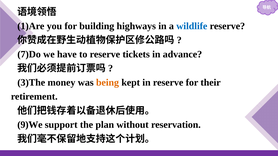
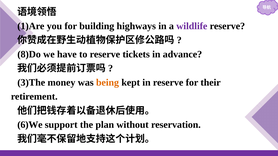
wildlife colour: blue -> purple (192, 26)
7)Do: 7)Do -> 8)Do (29, 54)
9)We: 9)We -> 6)We (30, 125)
